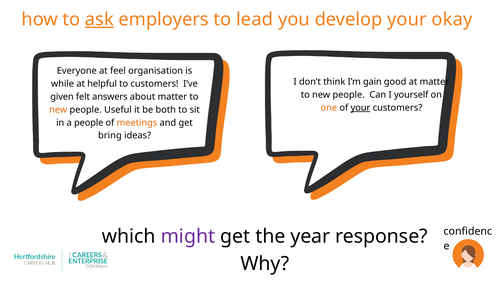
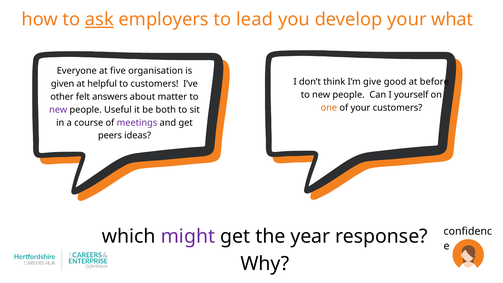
okay: okay -> what (452, 19)
feel: feel -> five (118, 71)
gain: gain -> give (372, 82)
at matter: matter -> before (434, 82)
while: while -> given (63, 84)
given: given -> other (62, 97)
your underline: present -> none (360, 108)
new colour: orange -> purple (58, 110)
a people: people -> course (89, 123)
meetings colour: orange -> purple (137, 123)
bring: bring -> peers (110, 136)
